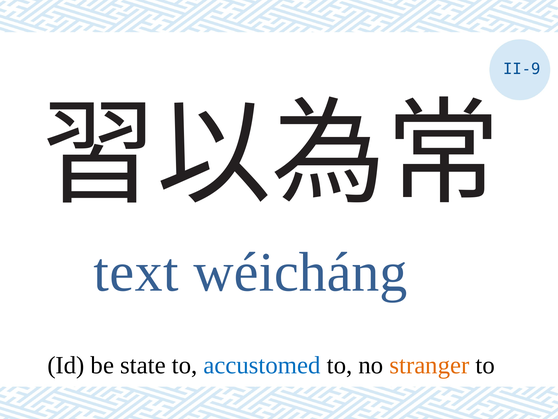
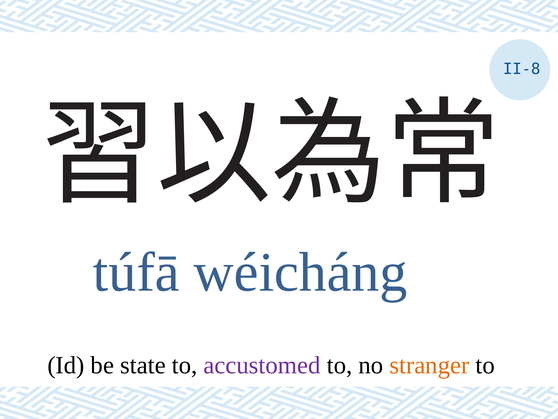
II-9: II-9 -> II-8 (522, 69)
text: text -> túfā (136, 272)
accustomed colour: blue -> purple (262, 365)
